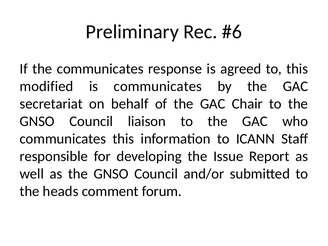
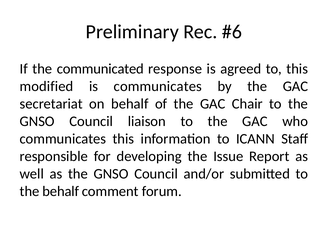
the communicates: communicates -> communicated (100, 69)
the heads: heads -> behalf (61, 191)
